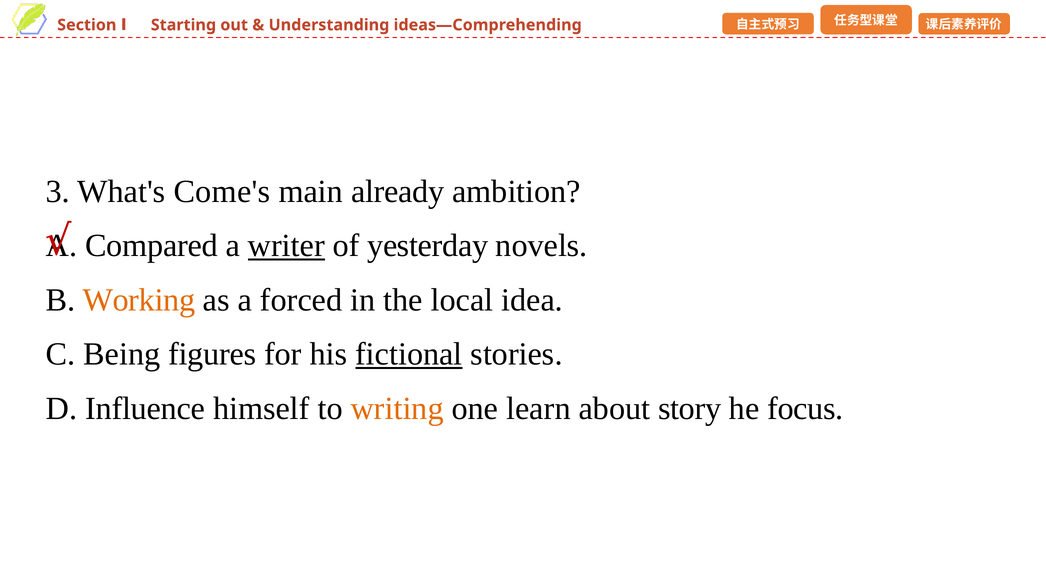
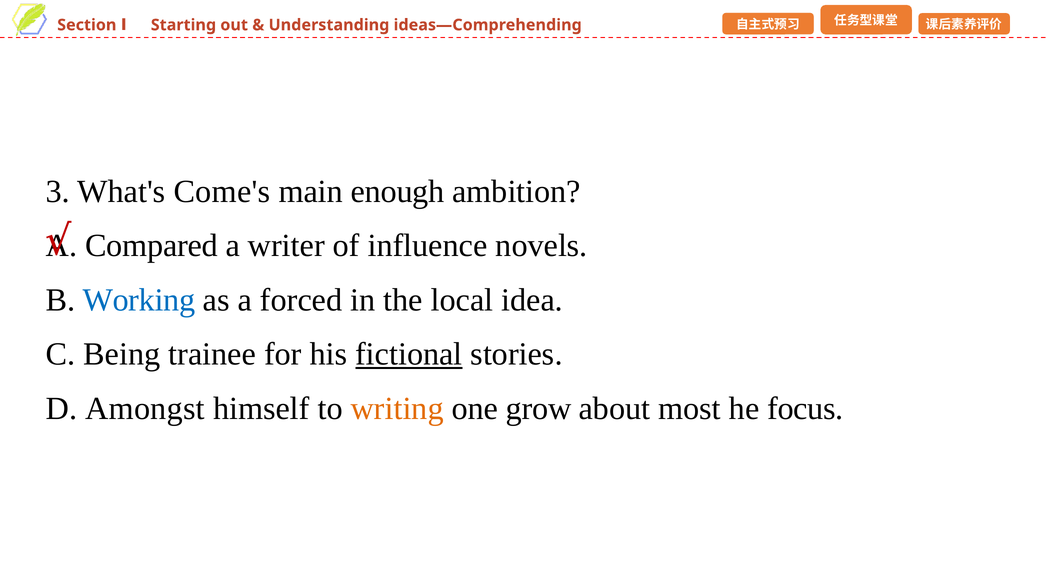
already: already -> enough (398, 192)
writer underline: present -> none (286, 246)
yesterday: yesterday -> influence (428, 246)
Working colour: orange -> blue (139, 300)
figures: figures -> trainee (212, 354)
Influence: Influence -> Amongst (145, 409)
learn: learn -> grow (539, 409)
story: story -> most (690, 409)
